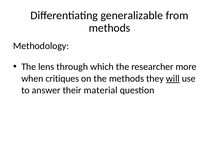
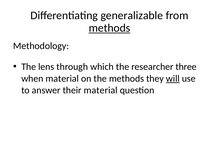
methods underline: none -> present (109, 28)
more: more -> three (186, 67)
when critiques: critiques -> material (62, 79)
